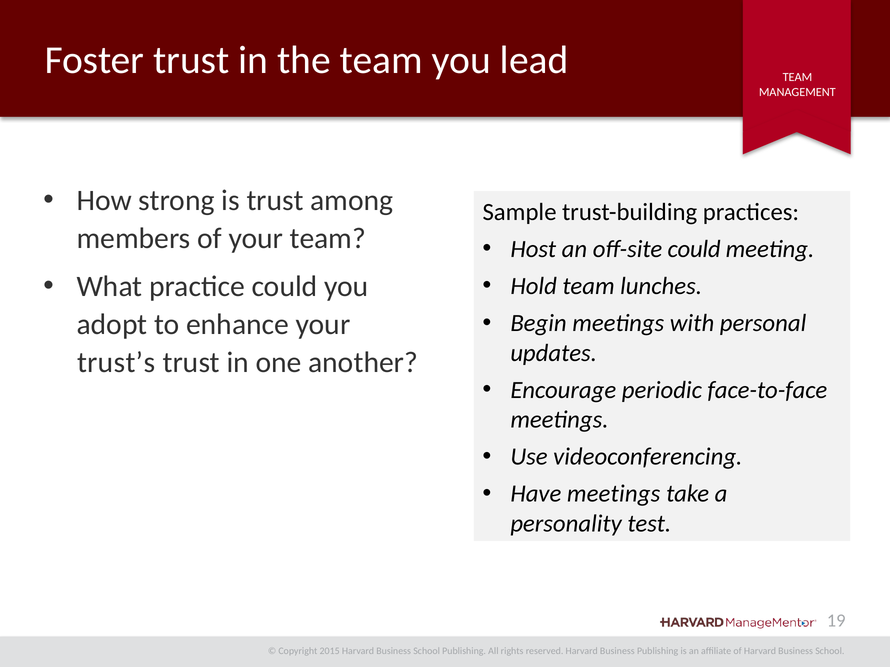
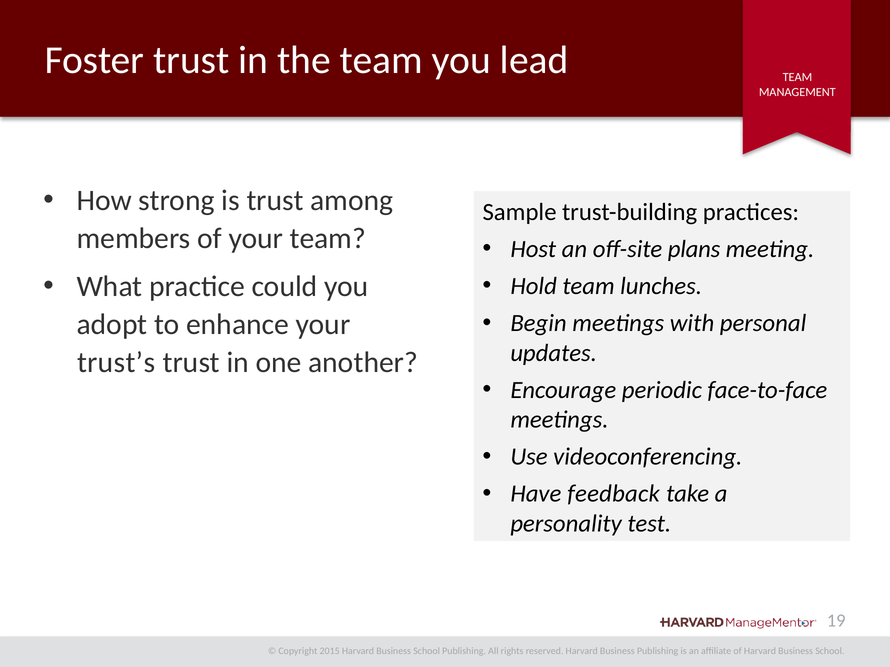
off-site could: could -> plans (694, 249)
Have meetings: meetings -> feedback (614, 494)
